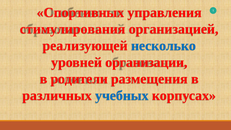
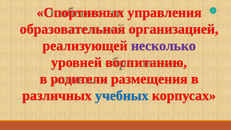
стимулирования: стимулирования -> образовательная (73, 29)
несколько colour: blue -> purple (164, 46)
организации: организации -> воспитанию (146, 62)
